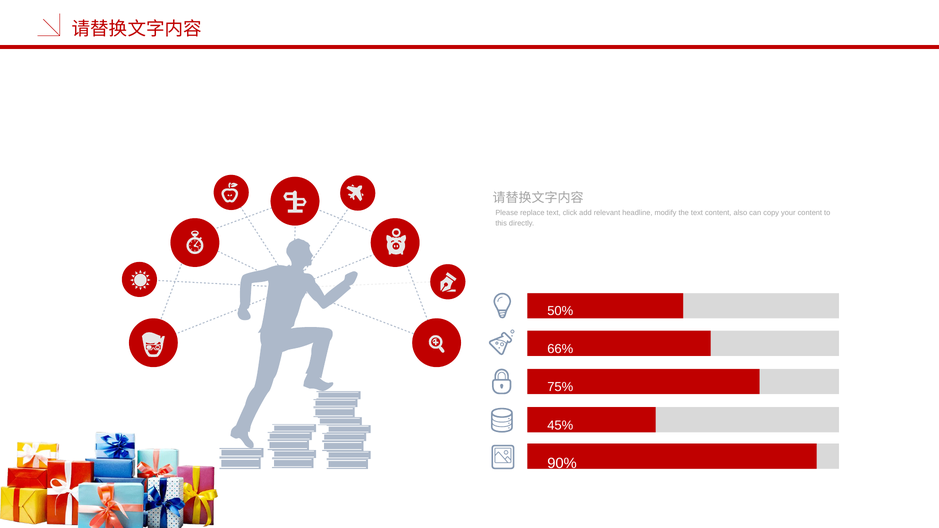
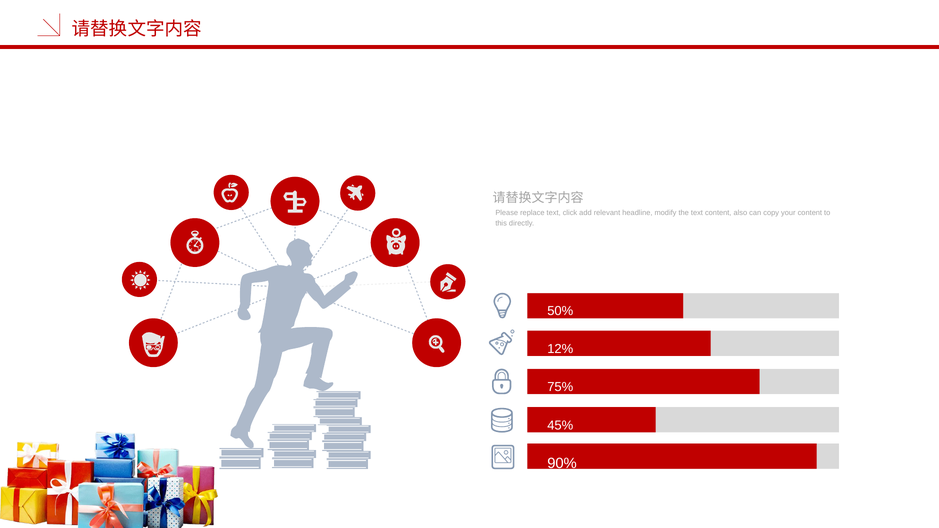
66%: 66% -> 12% (560, 349)
